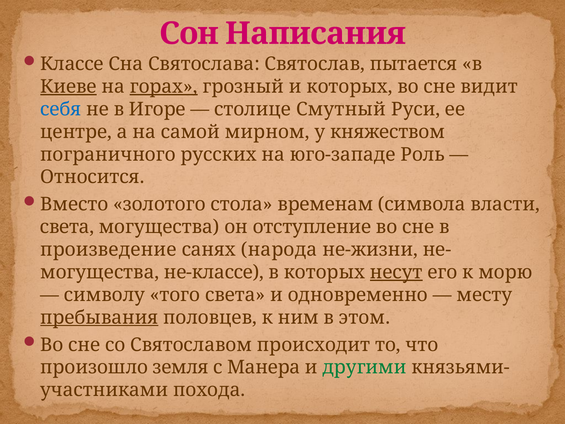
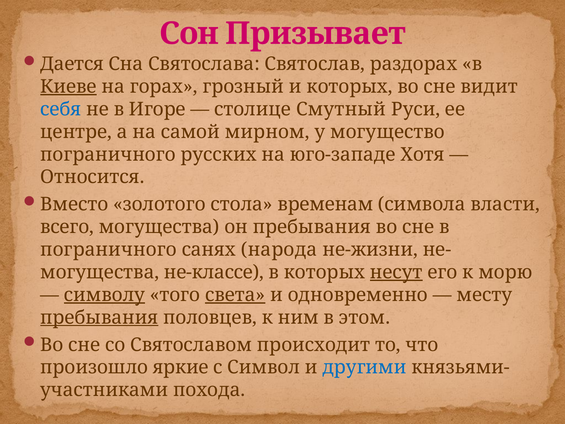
Написания: Написания -> Призывает (315, 34)
Классе: Классе -> Дается (72, 64)
пытается: пытается -> раздорах (413, 64)
горах underline: present -> none (164, 87)
княжеством: княжеством -> могущество (387, 132)
Роль: Роль -> Хотя (423, 154)
света: света -> всего (67, 227)
он отступление: отступление -> пребывания (312, 227)
произведение: произведение -> пограничного (108, 249)
символу underline: none -> present (104, 295)
света underline: none -> present (235, 295)
земля: земля -> яркие (181, 367)
Манера: Манера -> Символ (264, 367)
другими colour: green -> blue (364, 367)
